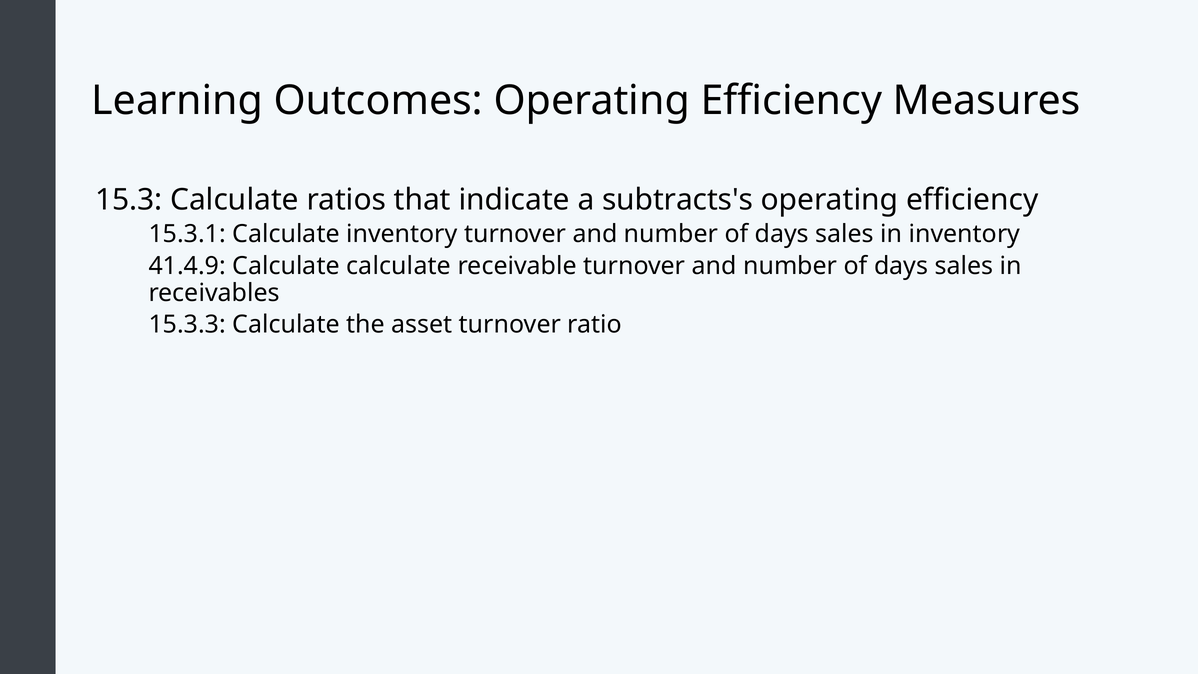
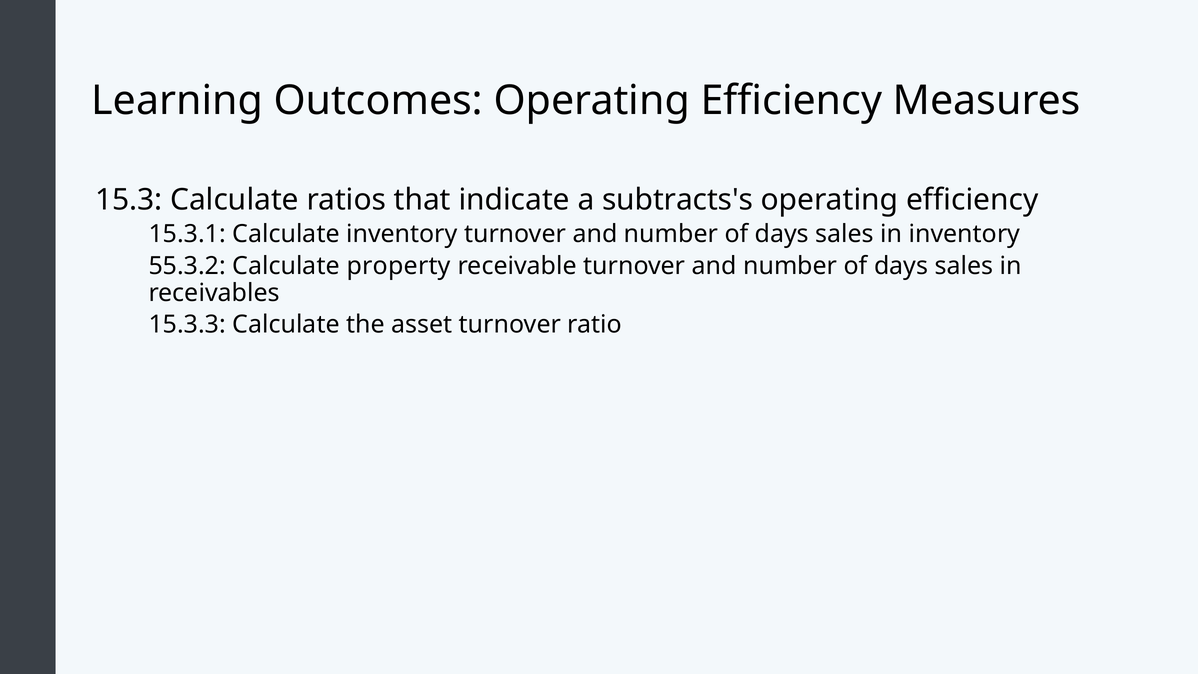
41.4.9: 41.4.9 -> 55.3.2 (187, 266)
Calculate calculate: calculate -> property (399, 266)
